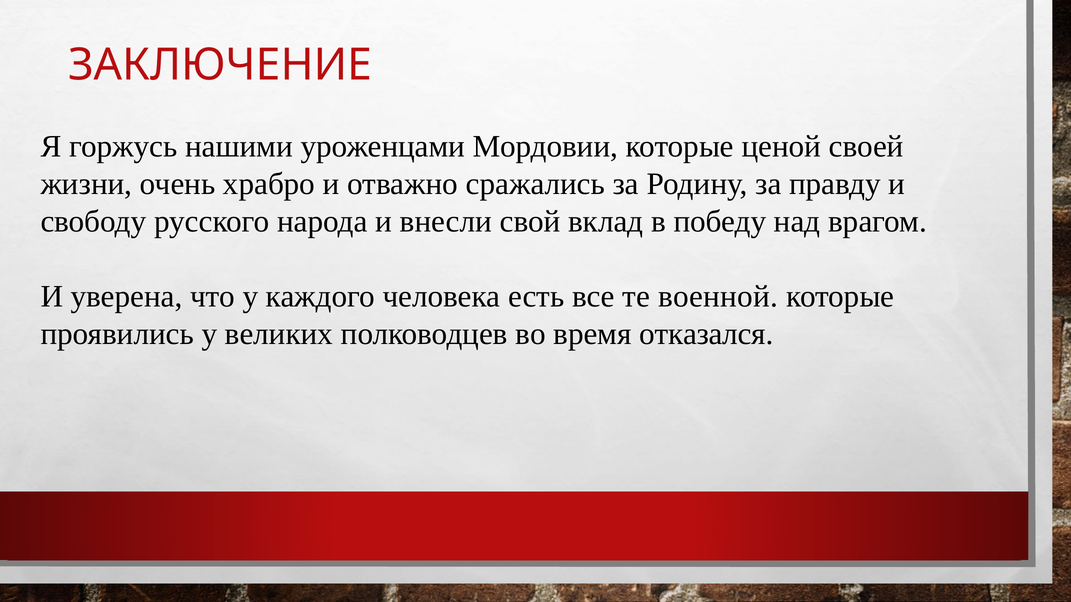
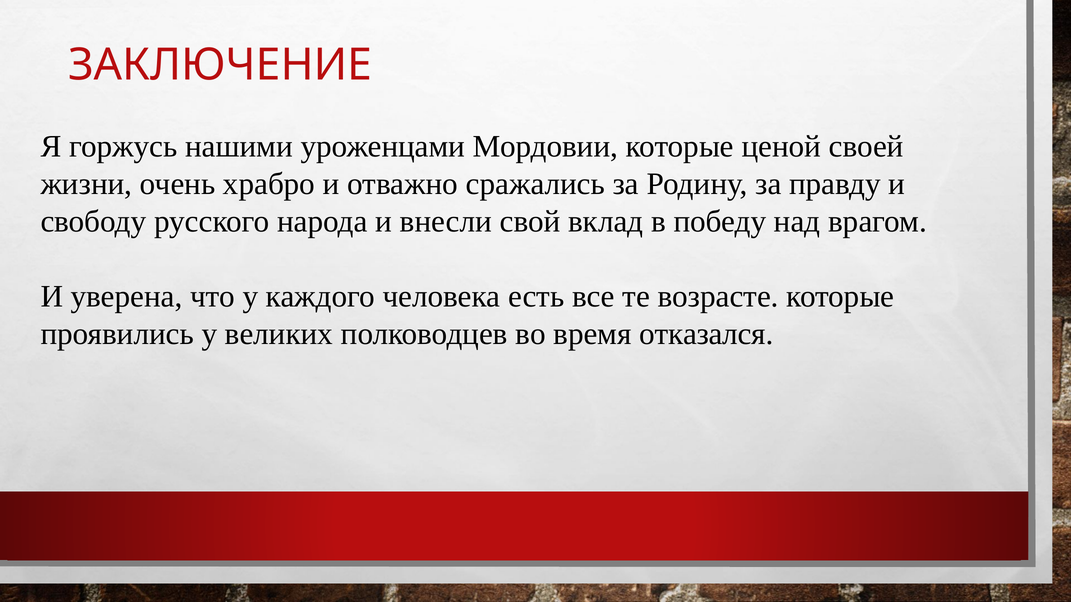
военной: военной -> возрасте (718, 297)
